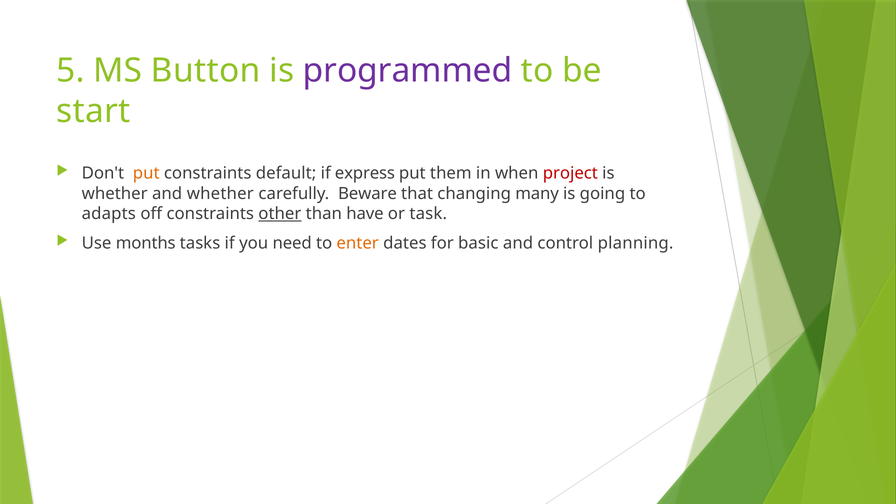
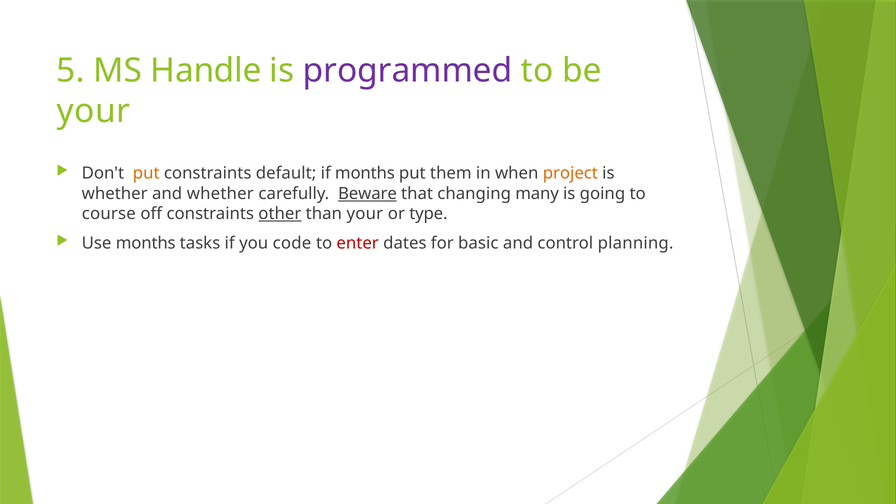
Button: Button -> Handle (206, 71)
start: start -> your (94, 111)
if express: express -> months (365, 173)
project colour: red -> orange (570, 173)
Beware underline: none -> present (367, 194)
adapts: adapts -> course (109, 214)
than have: have -> your (365, 214)
task: task -> type (428, 214)
need: need -> code (292, 243)
enter colour: orange -> red (358, 243)
